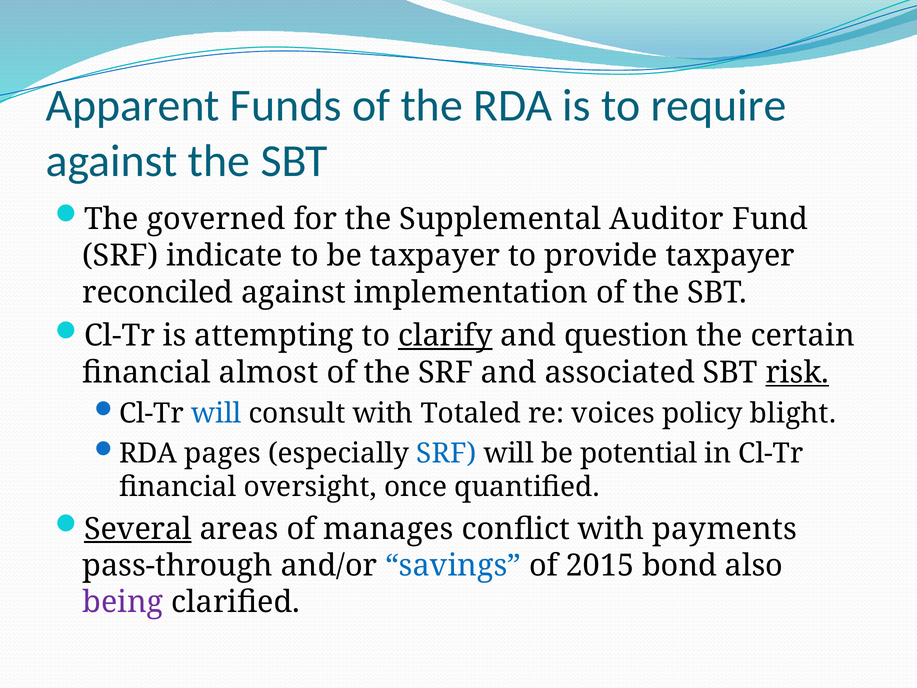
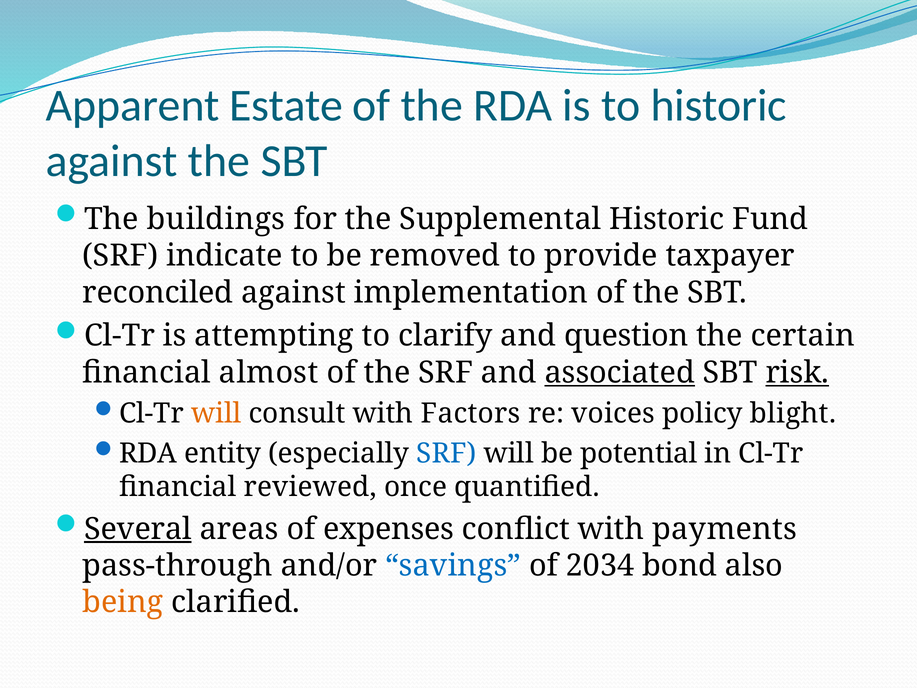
Funds: Funds -> Estate (286, 106)
to require: require -> historic (719, 106)
governed: governed -> buildings (216, 219)
Supplemental Auditor: Auditor -> Historic (667, 219)
be taxpayer: taxpayer -> removed (435, 256)
clarify underline: present -> none (445, 336)
associated underline: none -> present (620, 372)
will colour: blue -> orange (216, 413)
Totaled: Totaled -> Factors (471, 413)
pages: pages -> entity (223, 453)
oversight: oversight -> reviewed (310, 487)
manages: manages -> expenses (389, 529)
2015: 2015 -> 2034 (600, 565)
being colour: purple -> orange (123, 602)
